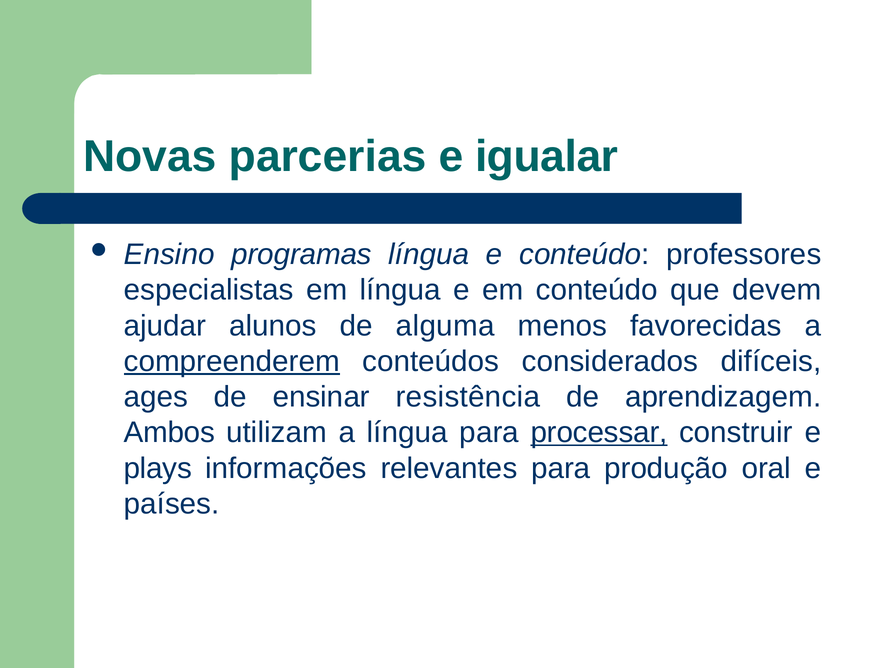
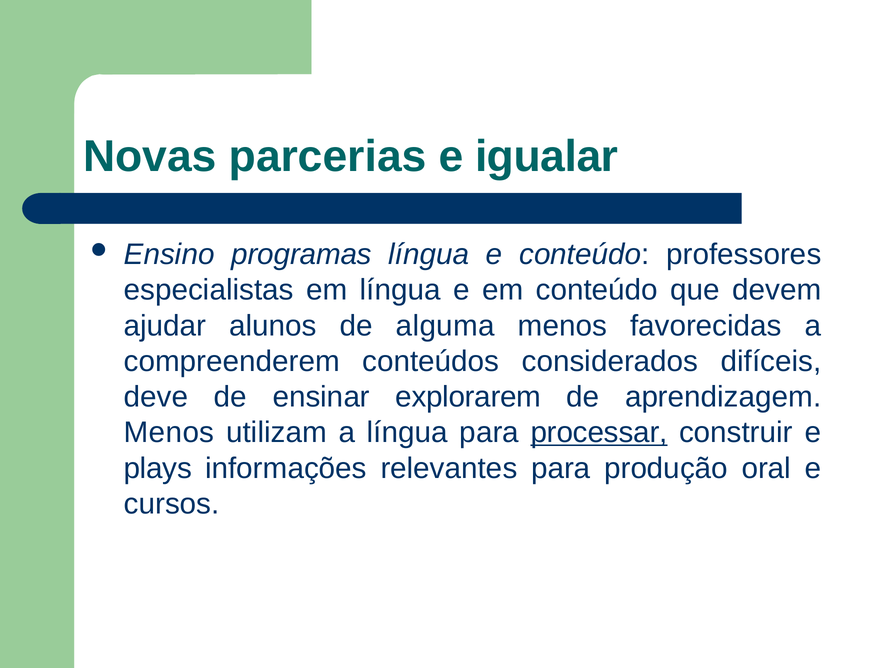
compreenderem underline: present -> none (232, 361)
ages: ages -> deve (156, 397)
resistência: resistência -> explorarem (468, 397)
Ambos: Ambos -> Menos (169, 432)
países: países -> cursos (172, 503)
